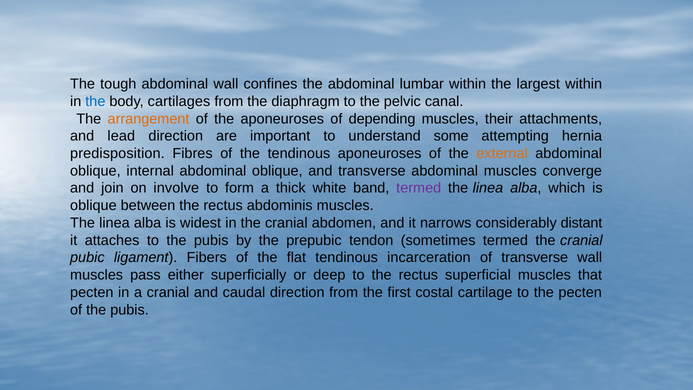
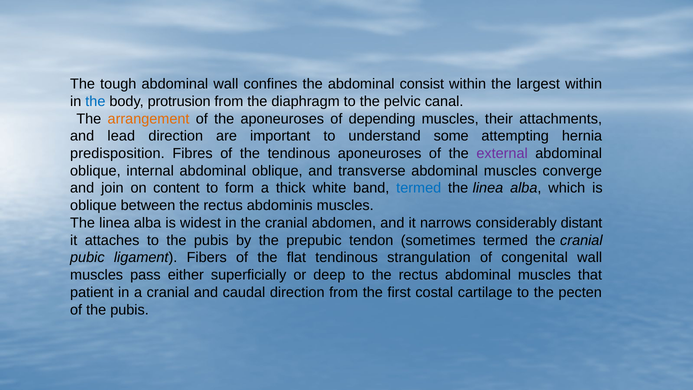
lumbar: lumbar -> consist (422, 84)
cartilages: cartilages -> protrusion (179, 101)
external colour: orange -> purple (502, 153)
involve: involve -> content (176, 188)
termed colour: purple -> blue (419, 188)
incarceration: incarceration -> strangulation (429, 258)
of transverse: transverse -> congenital (535, 258)
rectus superficial: superficial -> abdominal (478, 275)
pecten: pecten -> patient (92, 292)
